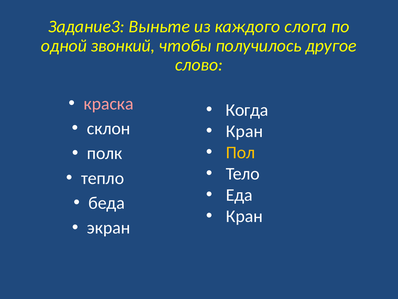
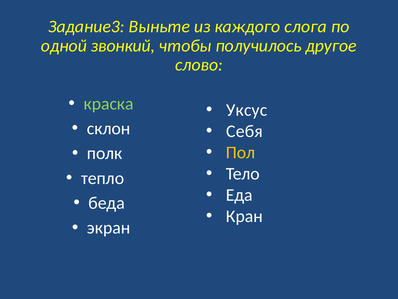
краска colour: pink -> light green (109, 104)
Когда: Когда -> Уксус (247, 110)
Кран: Кран -> Себя (244, 131)
